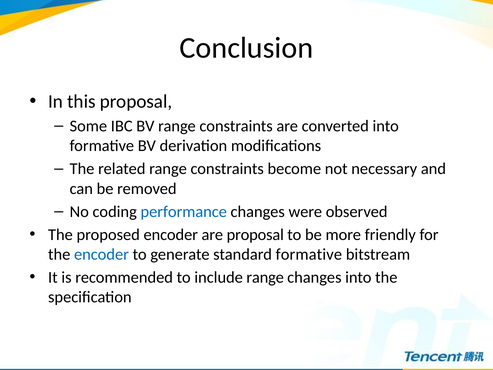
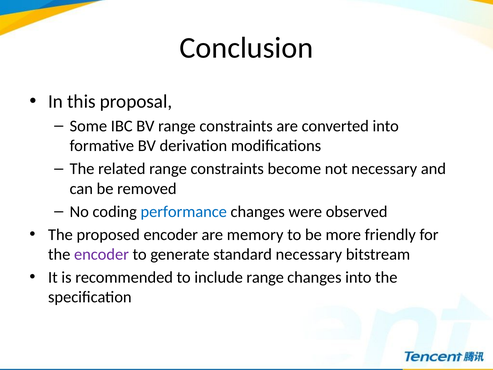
are proposal: proposal -> memory (255, 234)
encoder colour: blue -> purple (101, 254)
standard formative: formative -> necessary (309, 254)
